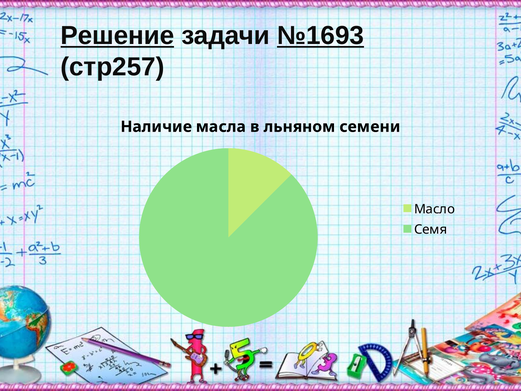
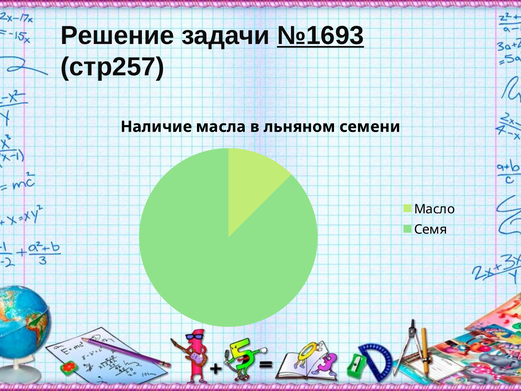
Решение underline: present -> none (117, 36)
